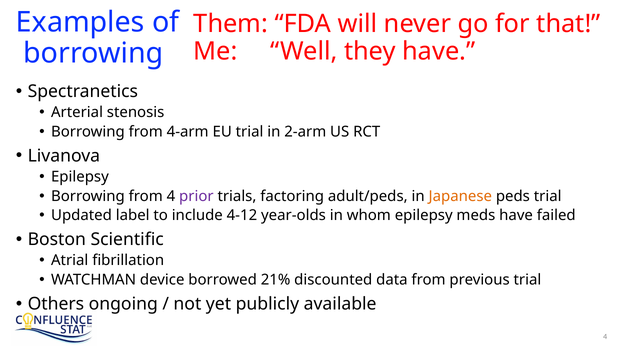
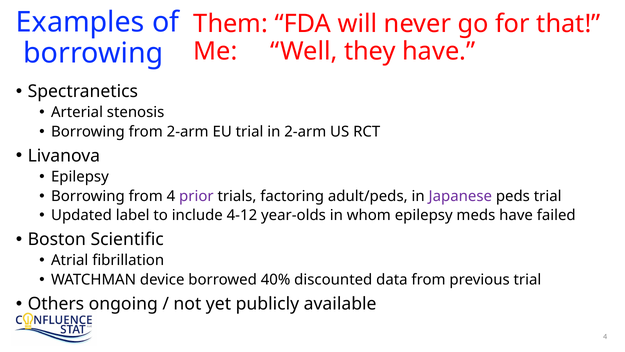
from 4-arm: 4-arm -> 2-arm (188, 132)
Japanese colour: orange -> purple (460, 196)
21%: 21% -> 40% (276, 280)
